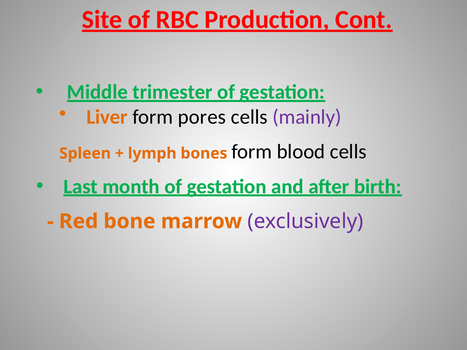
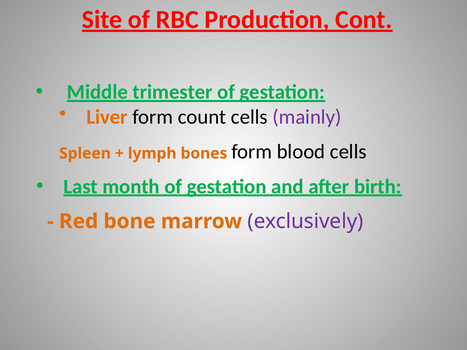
pores: pores -> count (202, 117)
